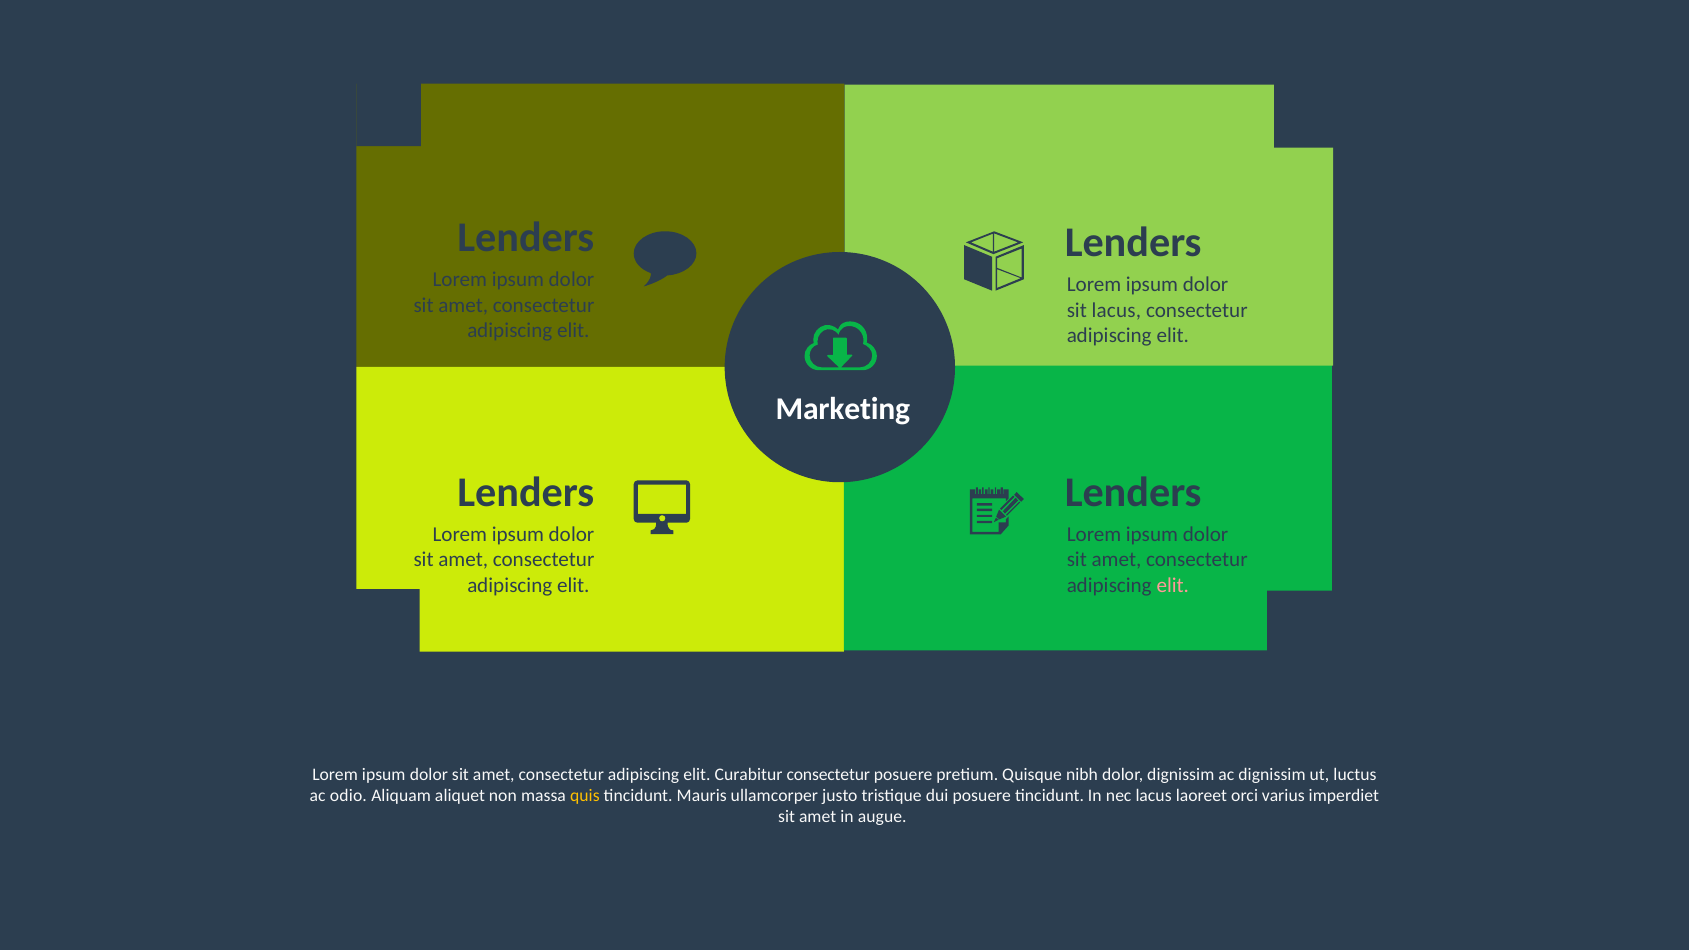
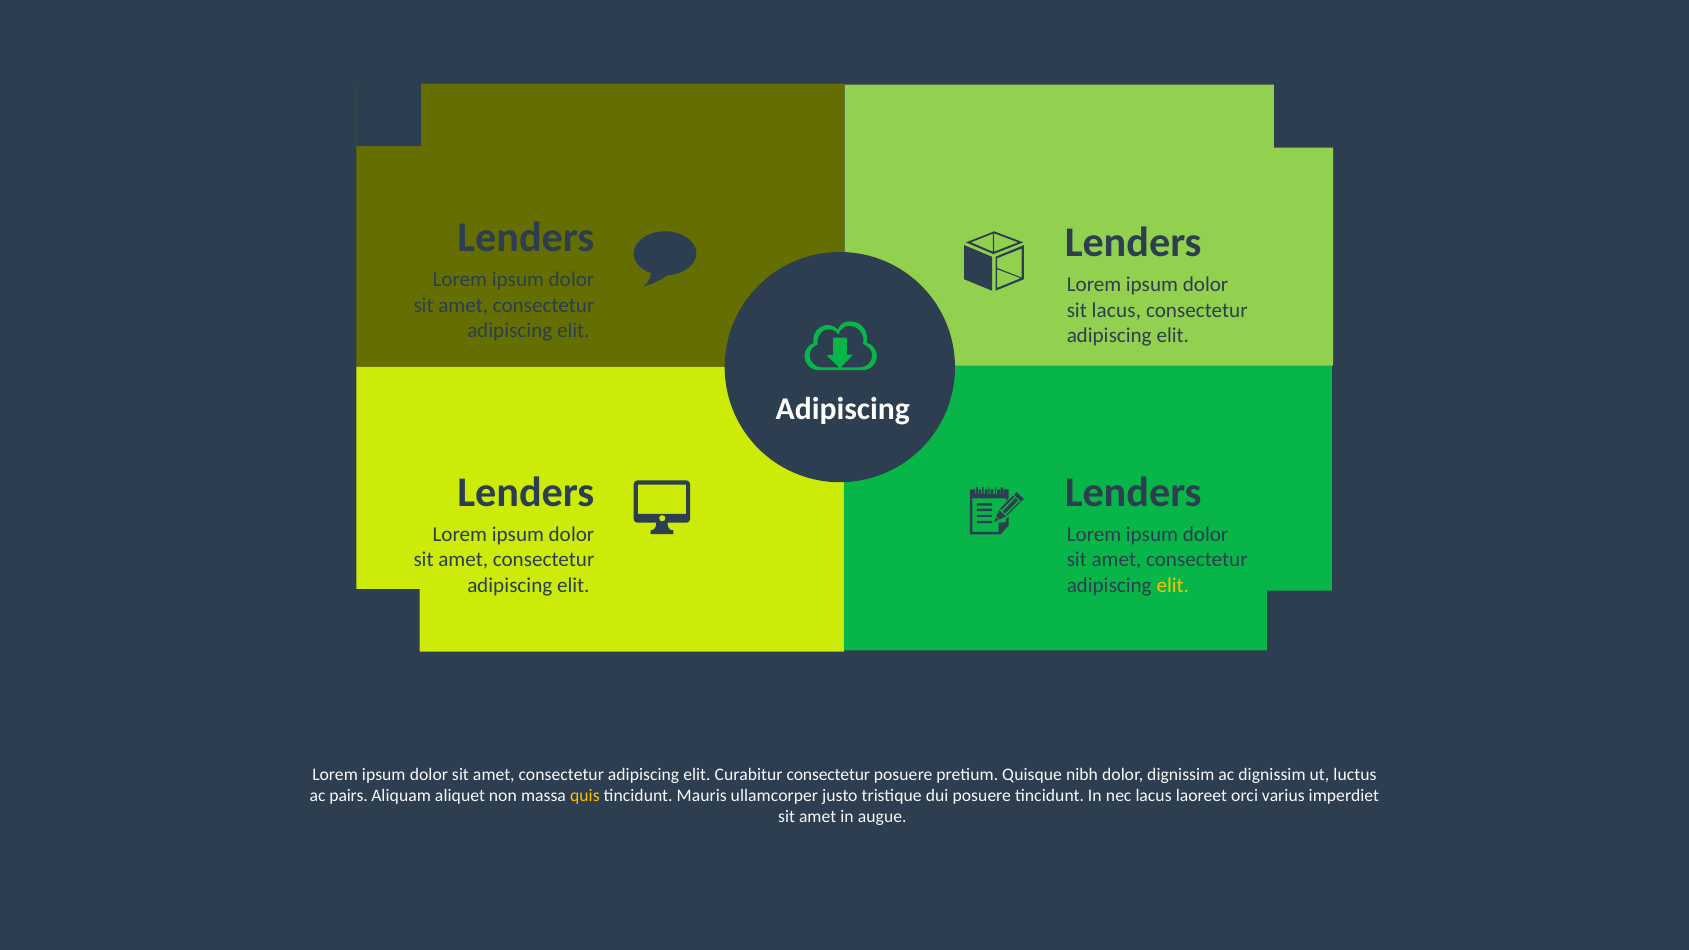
Marketing: Marketing -> Adipiscing (843, 409)
elit colour: pink -> yellow (1173, 585)
odio: odio -> pairs (349, 796)
